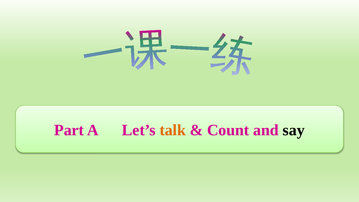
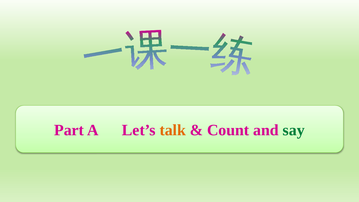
say colour: black -> green (294, 130)
